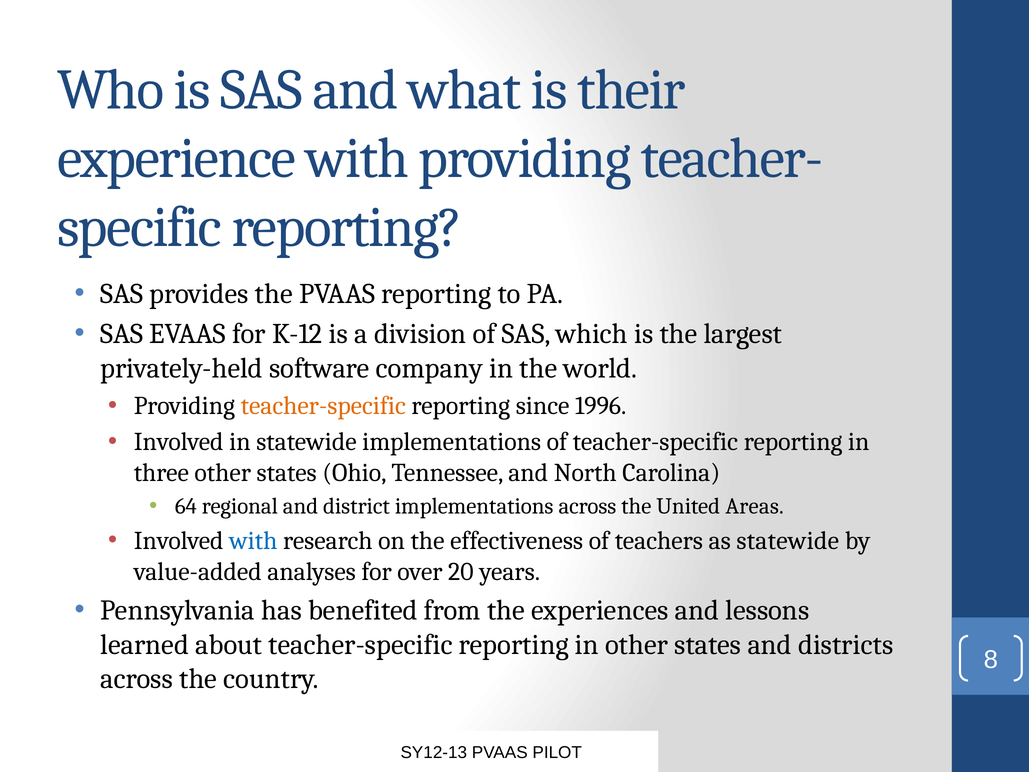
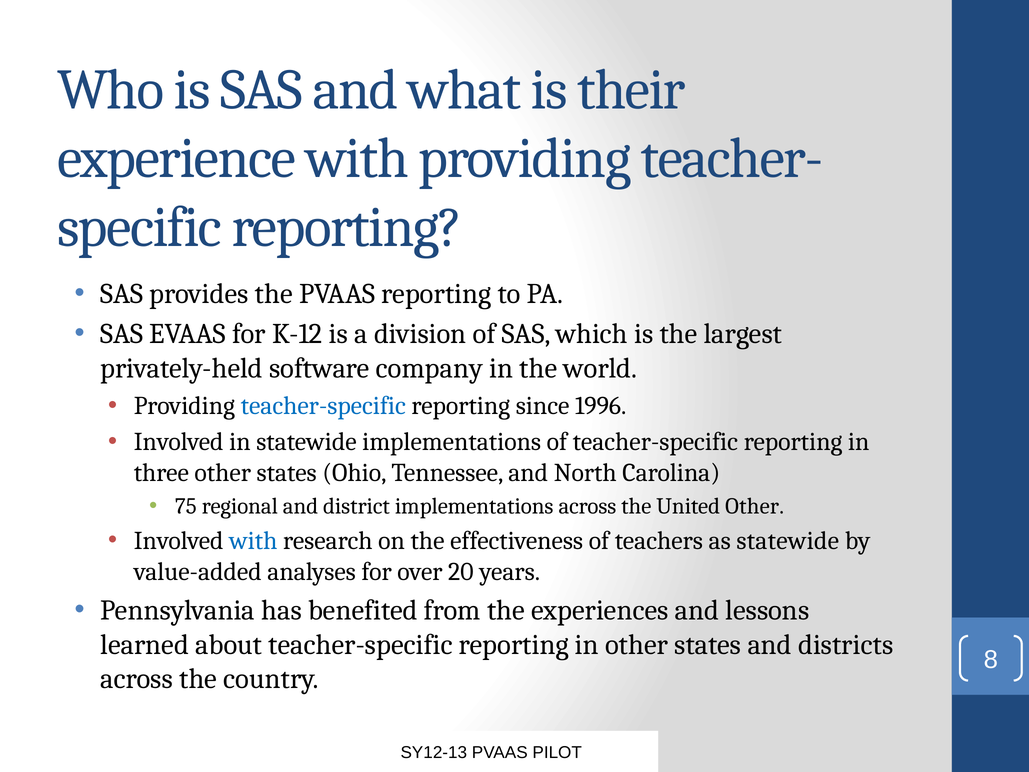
teacher-specific colour: orange -> blue (323, 406)
64: 64 -> 75 (186, 506)
United Areas: Areas -> Other (755, 506)
